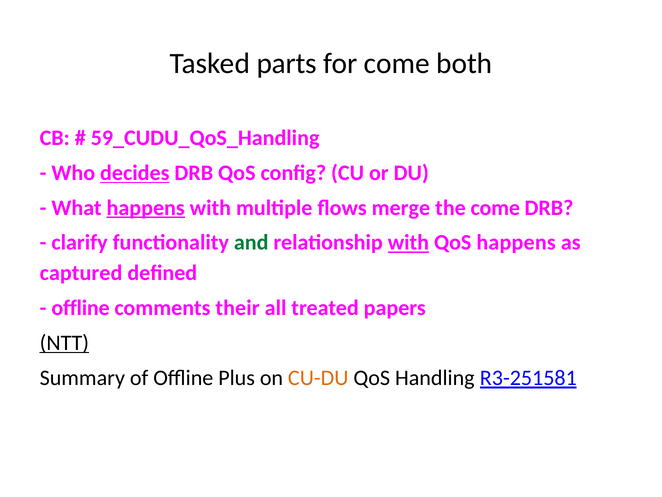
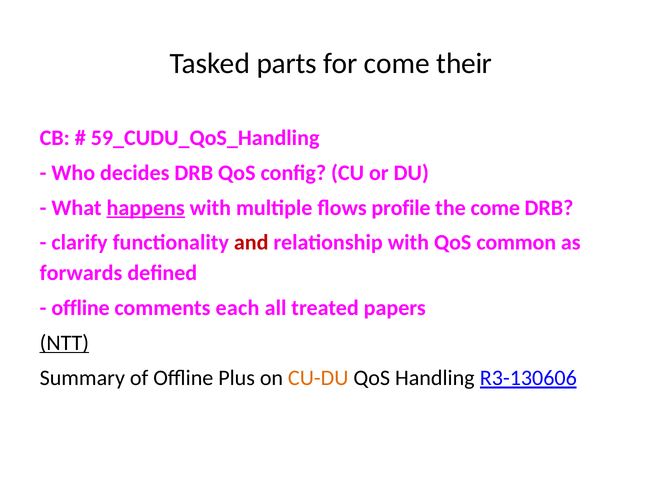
both: both -> their (464, 63)
decides underline: present -> none (135, 173)
merge: merge -> profile (401, 208)
and colour: green -> red (251, 242)
with underline: present -> none (408, 242)
QoS happens: happens -> common (516, 242)
captured: captured -> forwards (81, 273)
their: their -> each (237, 308)
R3-251581: R3-251581 -> R3-130606 (528, 377)
